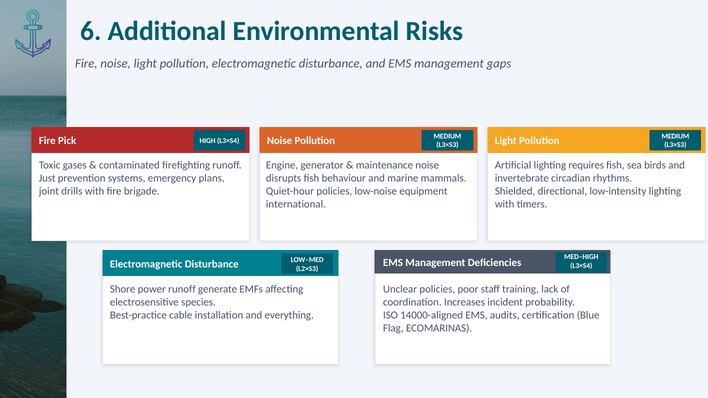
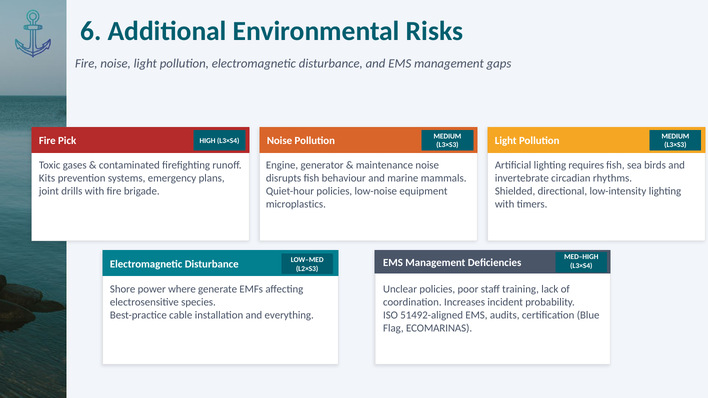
Just: Just -> Kits (47, 178)
international: international -> microplastics (296, 204)
power runoff: runoff -> where (182, 289)
14000-aligned: 14000-aligned -> 51492-aligned (432, 315)
